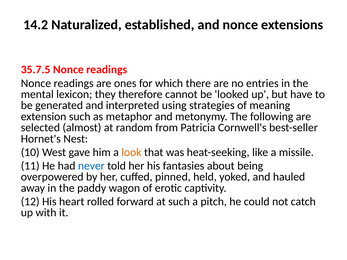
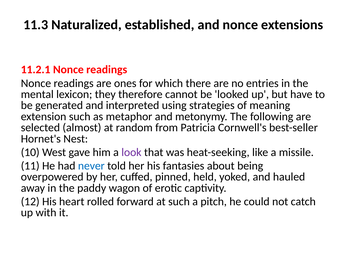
14.2: 14.2 -> 11.3 (36, 25)
35.7.5: 35.7.5 -> 11.2.1 (36, 70)
look colour: orange -> purple (131, 152)
